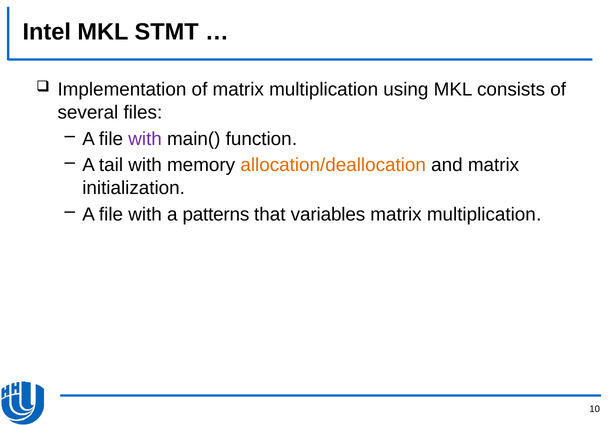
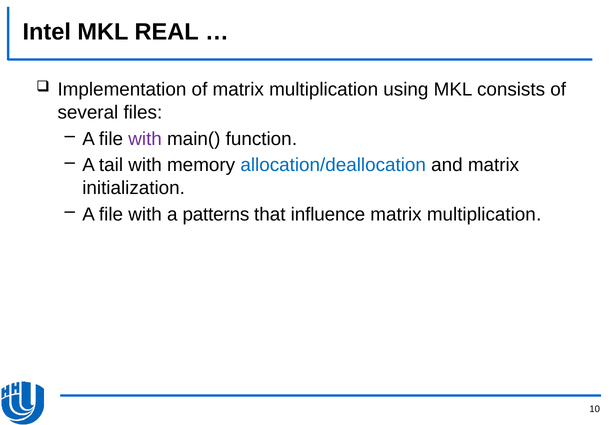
STMT: STMT -> REAL (167, 32)
allocation/deallocation colour: orange -> blue (333, 165)
variables: variables -> influence (328, 214)
